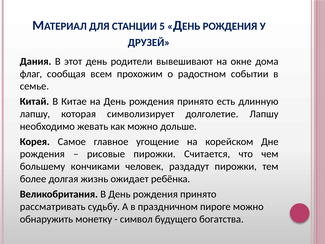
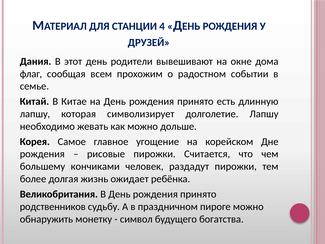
5: 5 -> 4 (162, 26)
рассматривать: рассматривать -> родственников (53, 206)
